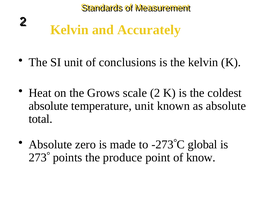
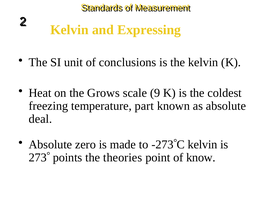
Accurately: Accurately -> Expressing (149, 30)
scale 2: 2 -> 9 (155, 93)
absolute: absolute -> freezing (48, 106)
temperature unit: unit -> part (144, 106)
total: total -> deal (40, 119)
global: global -> kelvin (203, 144)
produce: produce -> theories (123, 157)
